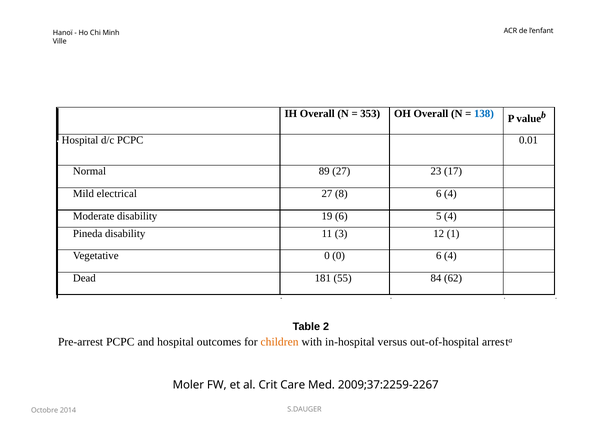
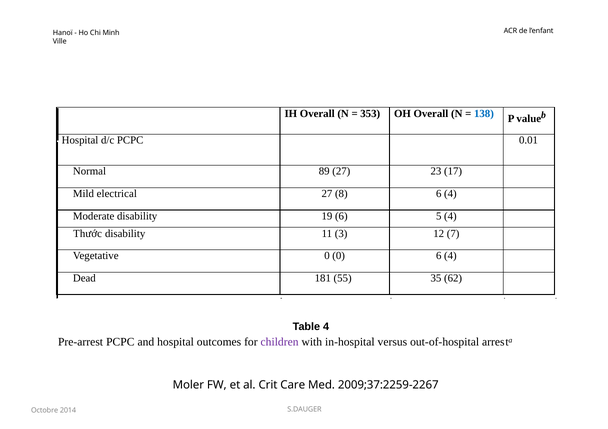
Pineda: Pineda -> Thước (88, 234)
1: 1 -> 7 (453, 234)
84: 84 -> 35 (436, 279)
Table 2: 2 -> 4 (326, 327)
children colour: orange -> purple (280, 343)
